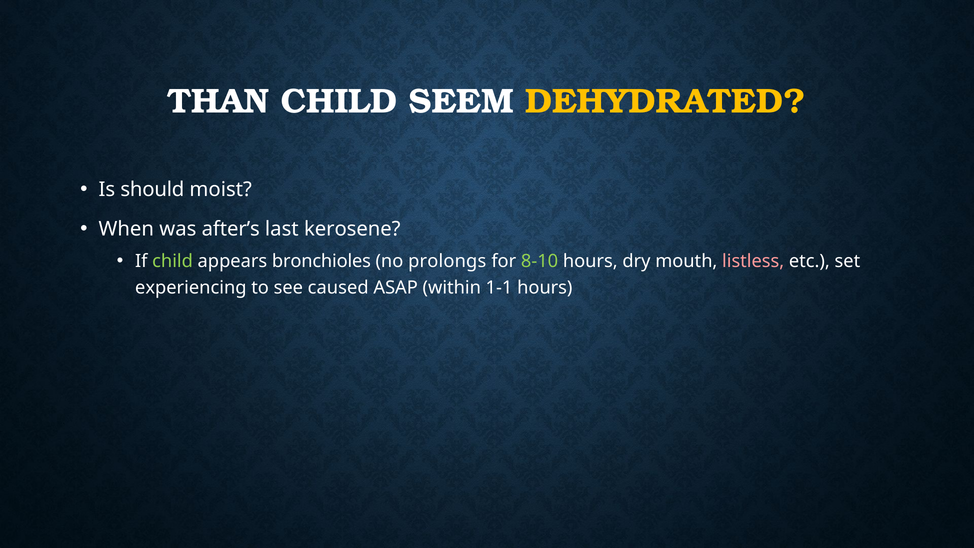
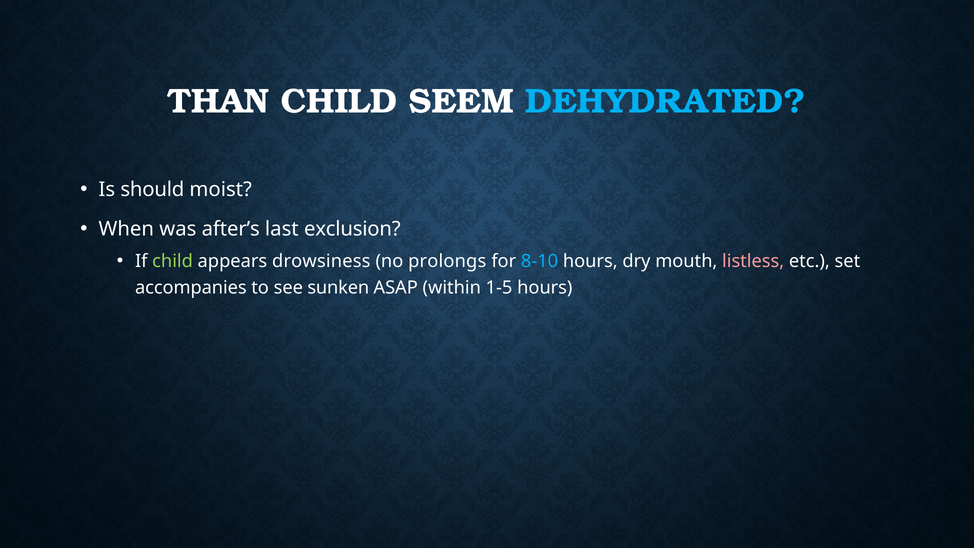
DEHYDRATED colour: yellow -> light blue (665, 101)
kerosene: kerosene -> exclusion (352, 229)
bronchioles: bronchioles -> drowsiness (321, 261)
8-10 colour: light green -> light blue (540, 261)
experiencing: experiencing -> accompanies (191, 288)
caused: caused -> sunken (338, 288)
1-1: 1-1 -> 1-5 (499, 288)
